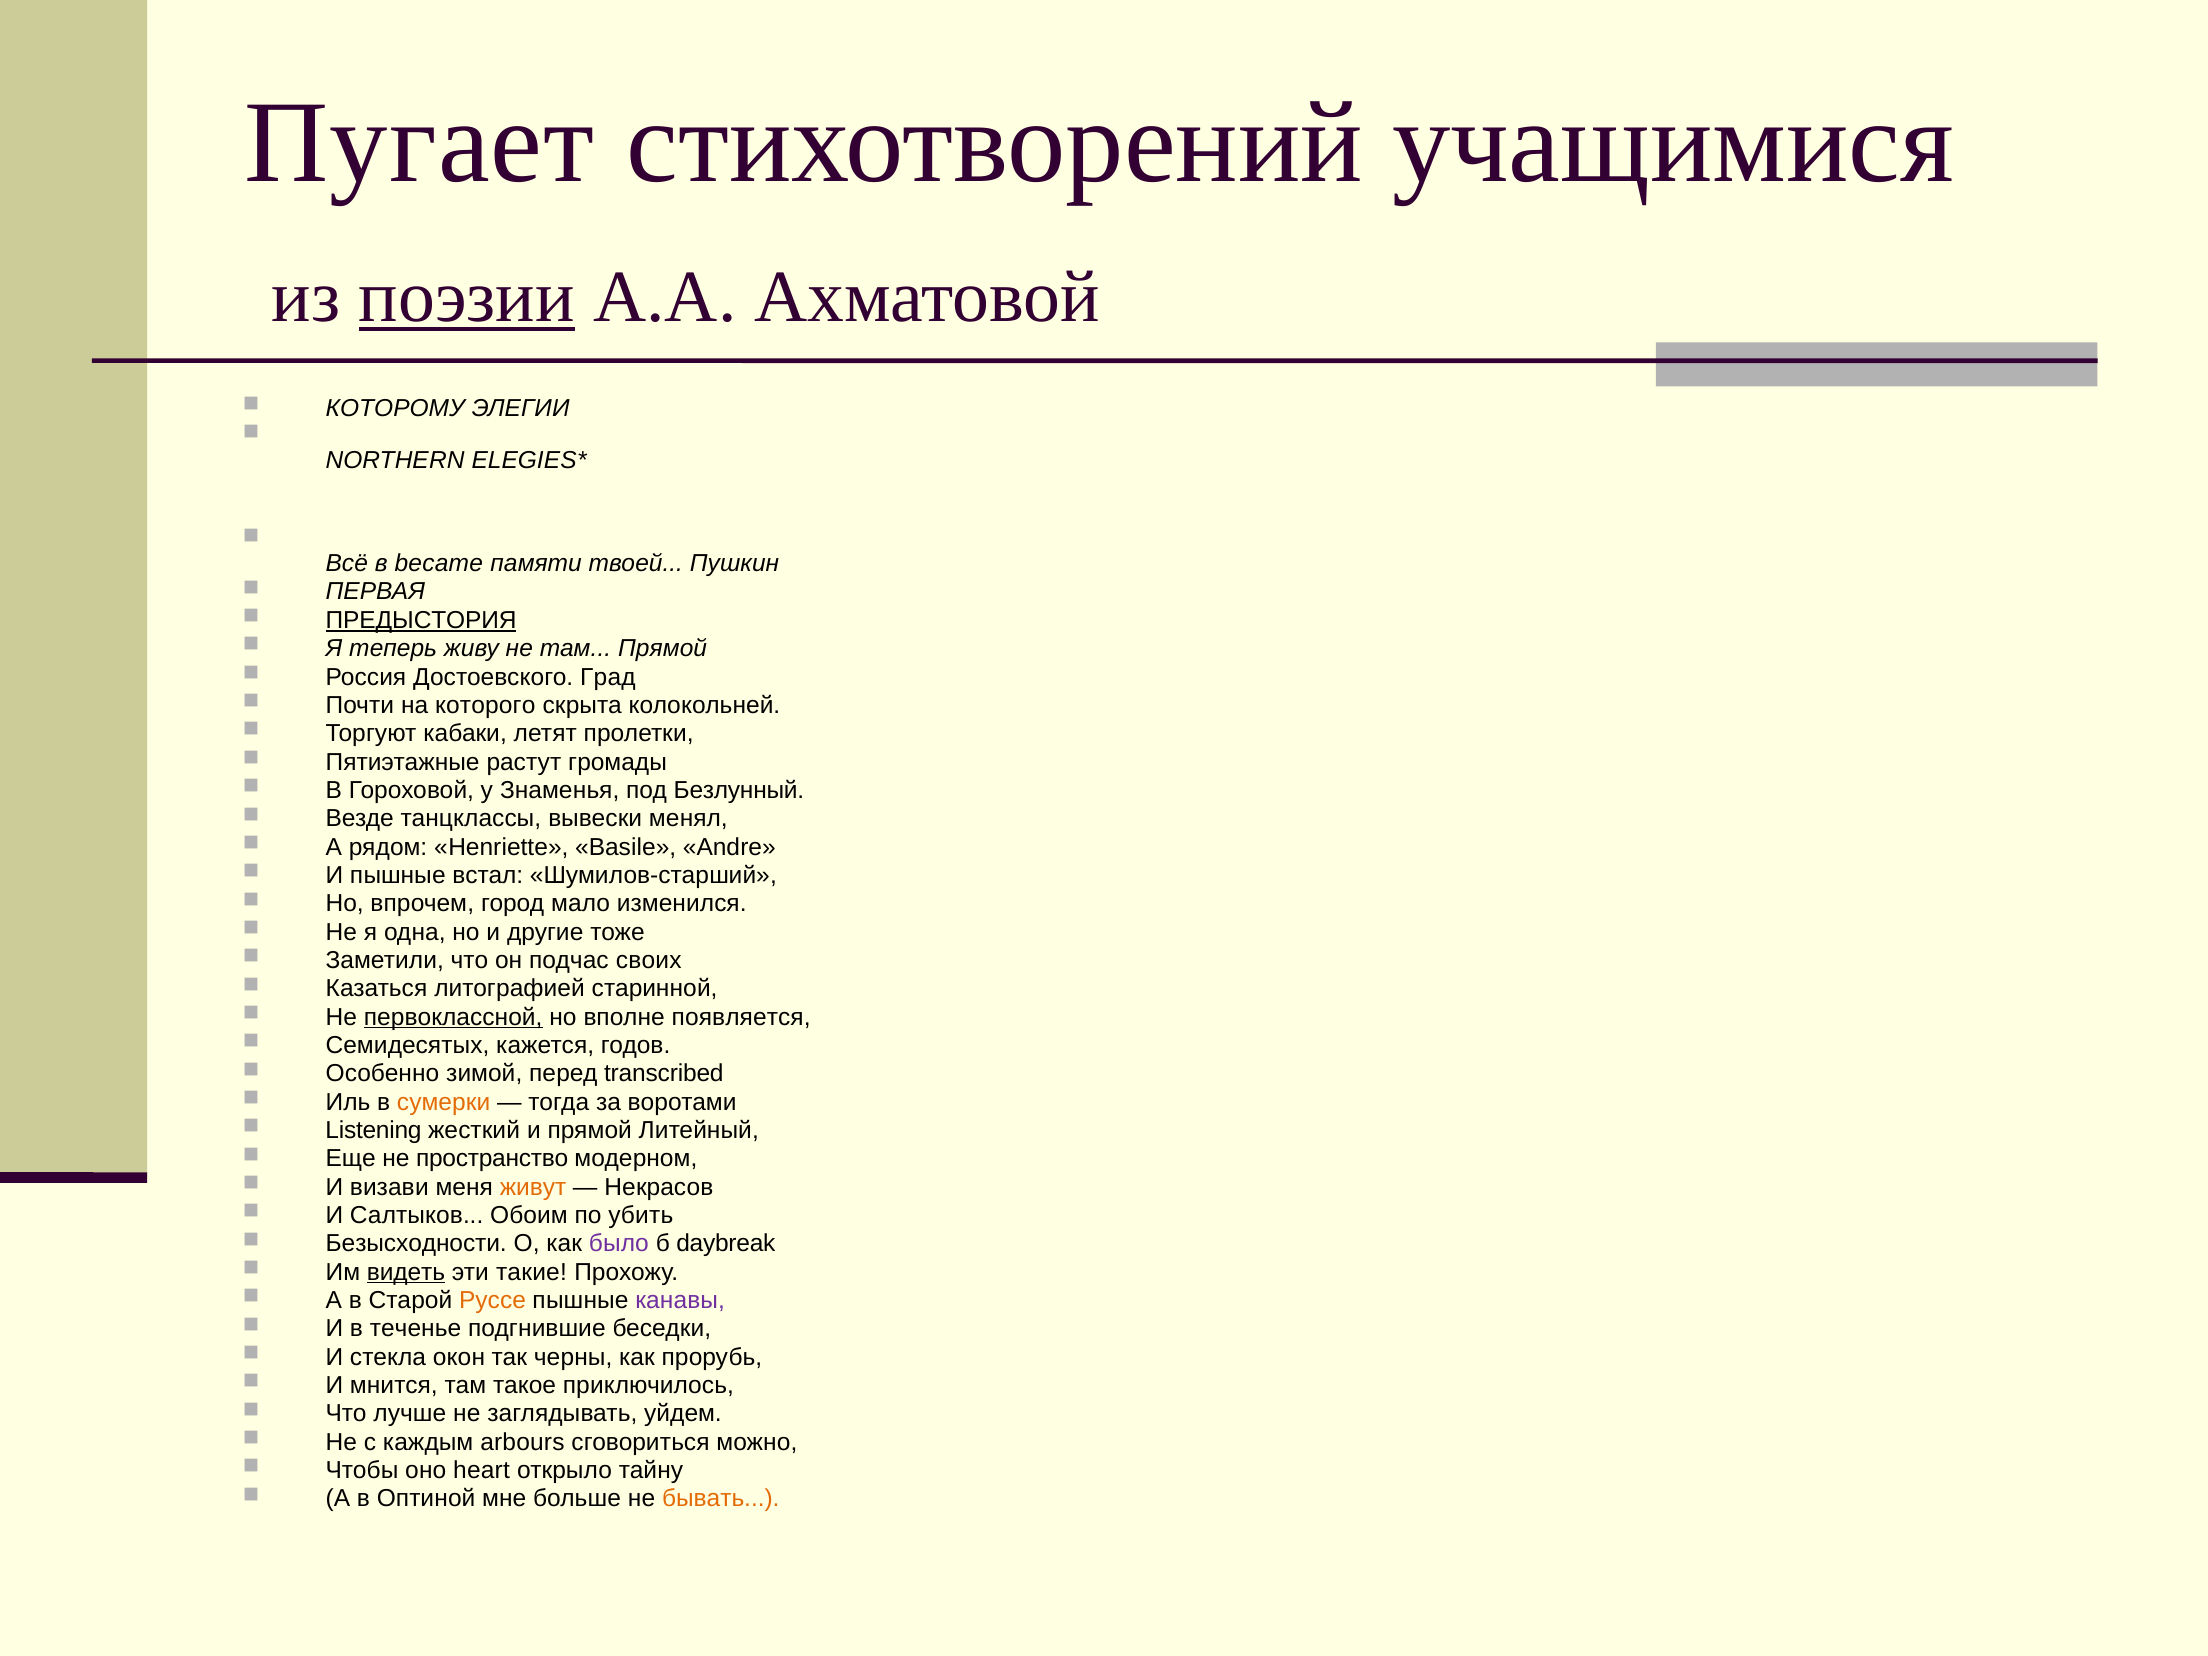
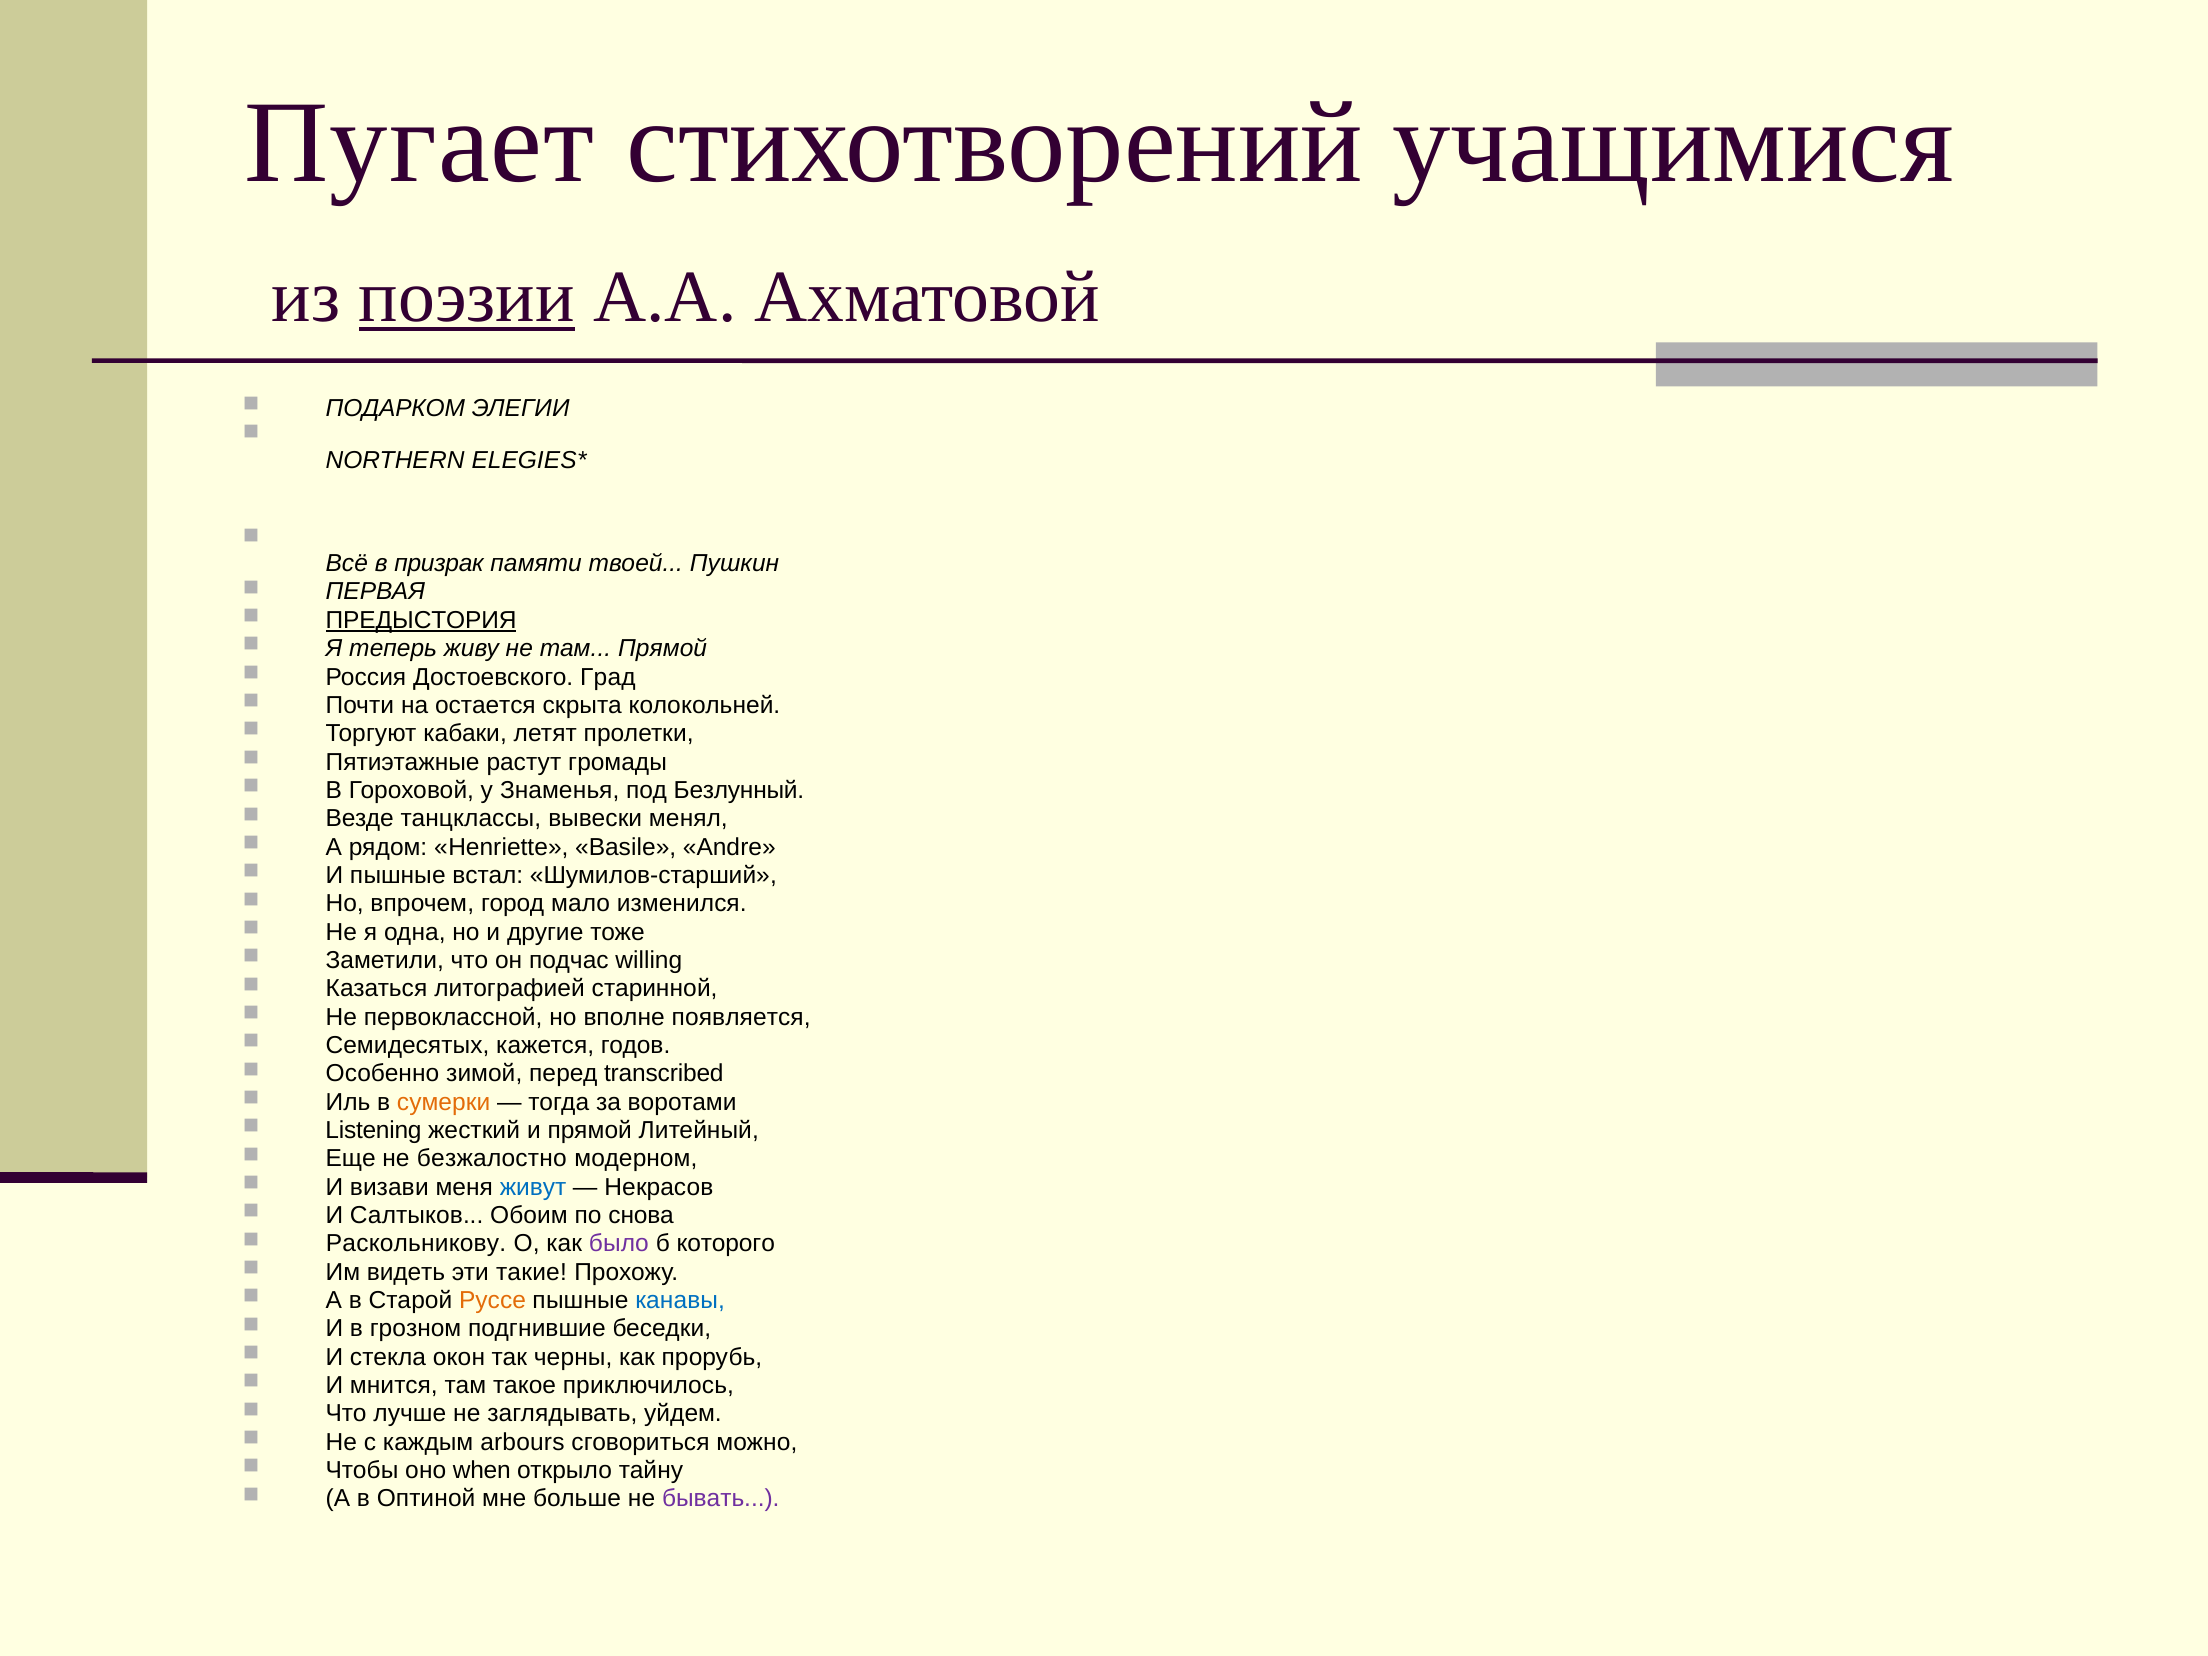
КОТОРОМУ: КОТОРОМУ -> ПОДАРКОМ (395, 408)
became: became -> призрак (439, 564)
которого: которого -> остается (485, 705)
своих: своих -> willing (649, 960)
первоклассной underline: present -> none (453, 1017)
пространство: пространство -> безжалостно (492, 1159)
живут colour: orange -> blue (533, 1187)
убить: убить -> снова (641, 1215)
Безысходности: Безысходности -> Раскольникову (416, 1244)
daybreak: daybreak -> которого (726, 1244)
видеть underline: present -> none (406, 1272)
канавы colour: purple -> blue (680, 1300)
теченье: теченье -> грозном (416, 1329)
heart: heart -> when (482, 1470)
бывать colour: orange -> purple (721, 1499)
